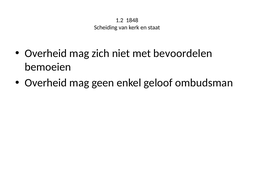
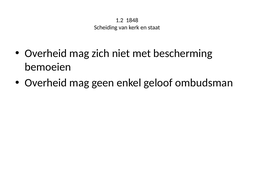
bevoordelen: bevoordelen -> bescherming (183, 53)
